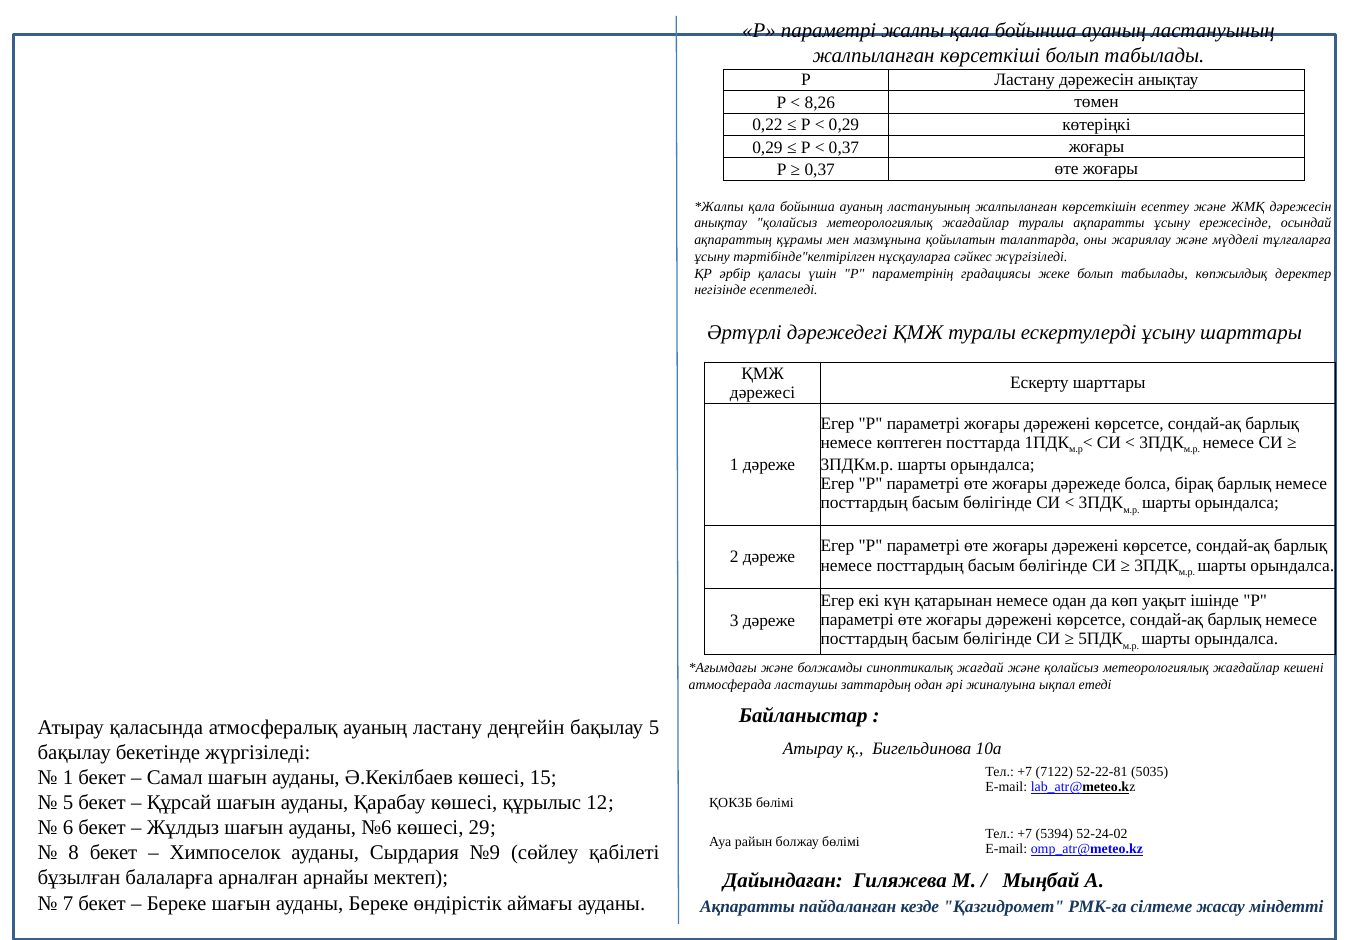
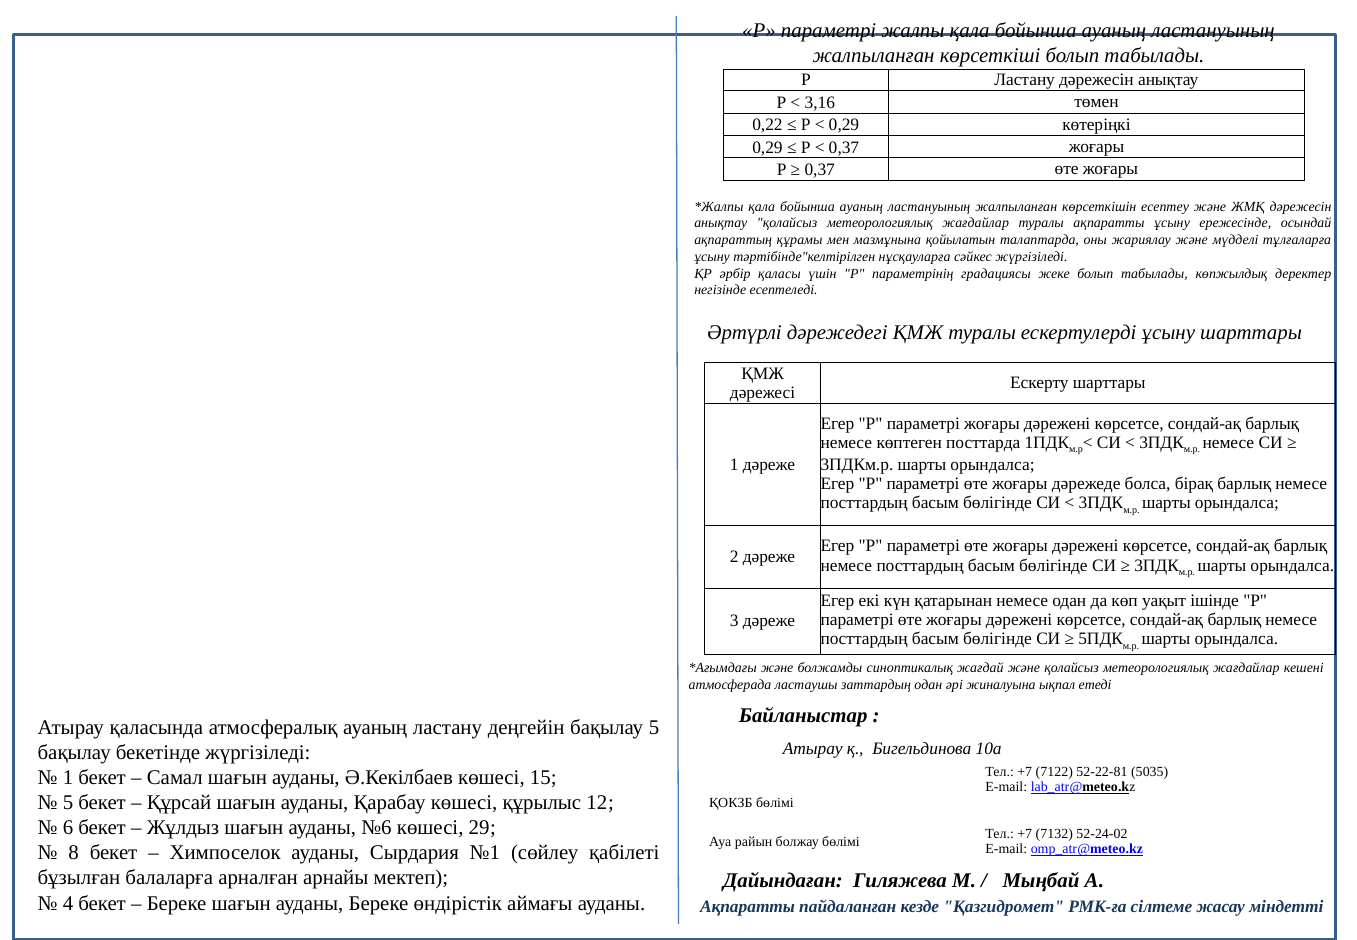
8,26: 8,26 -> 3,16 (820, 103)
5394: 5394 -> 7132 (1054, 833)
№9: №9 -> №1 (485, 853)
7: 7 -> 4 (68, 903)
